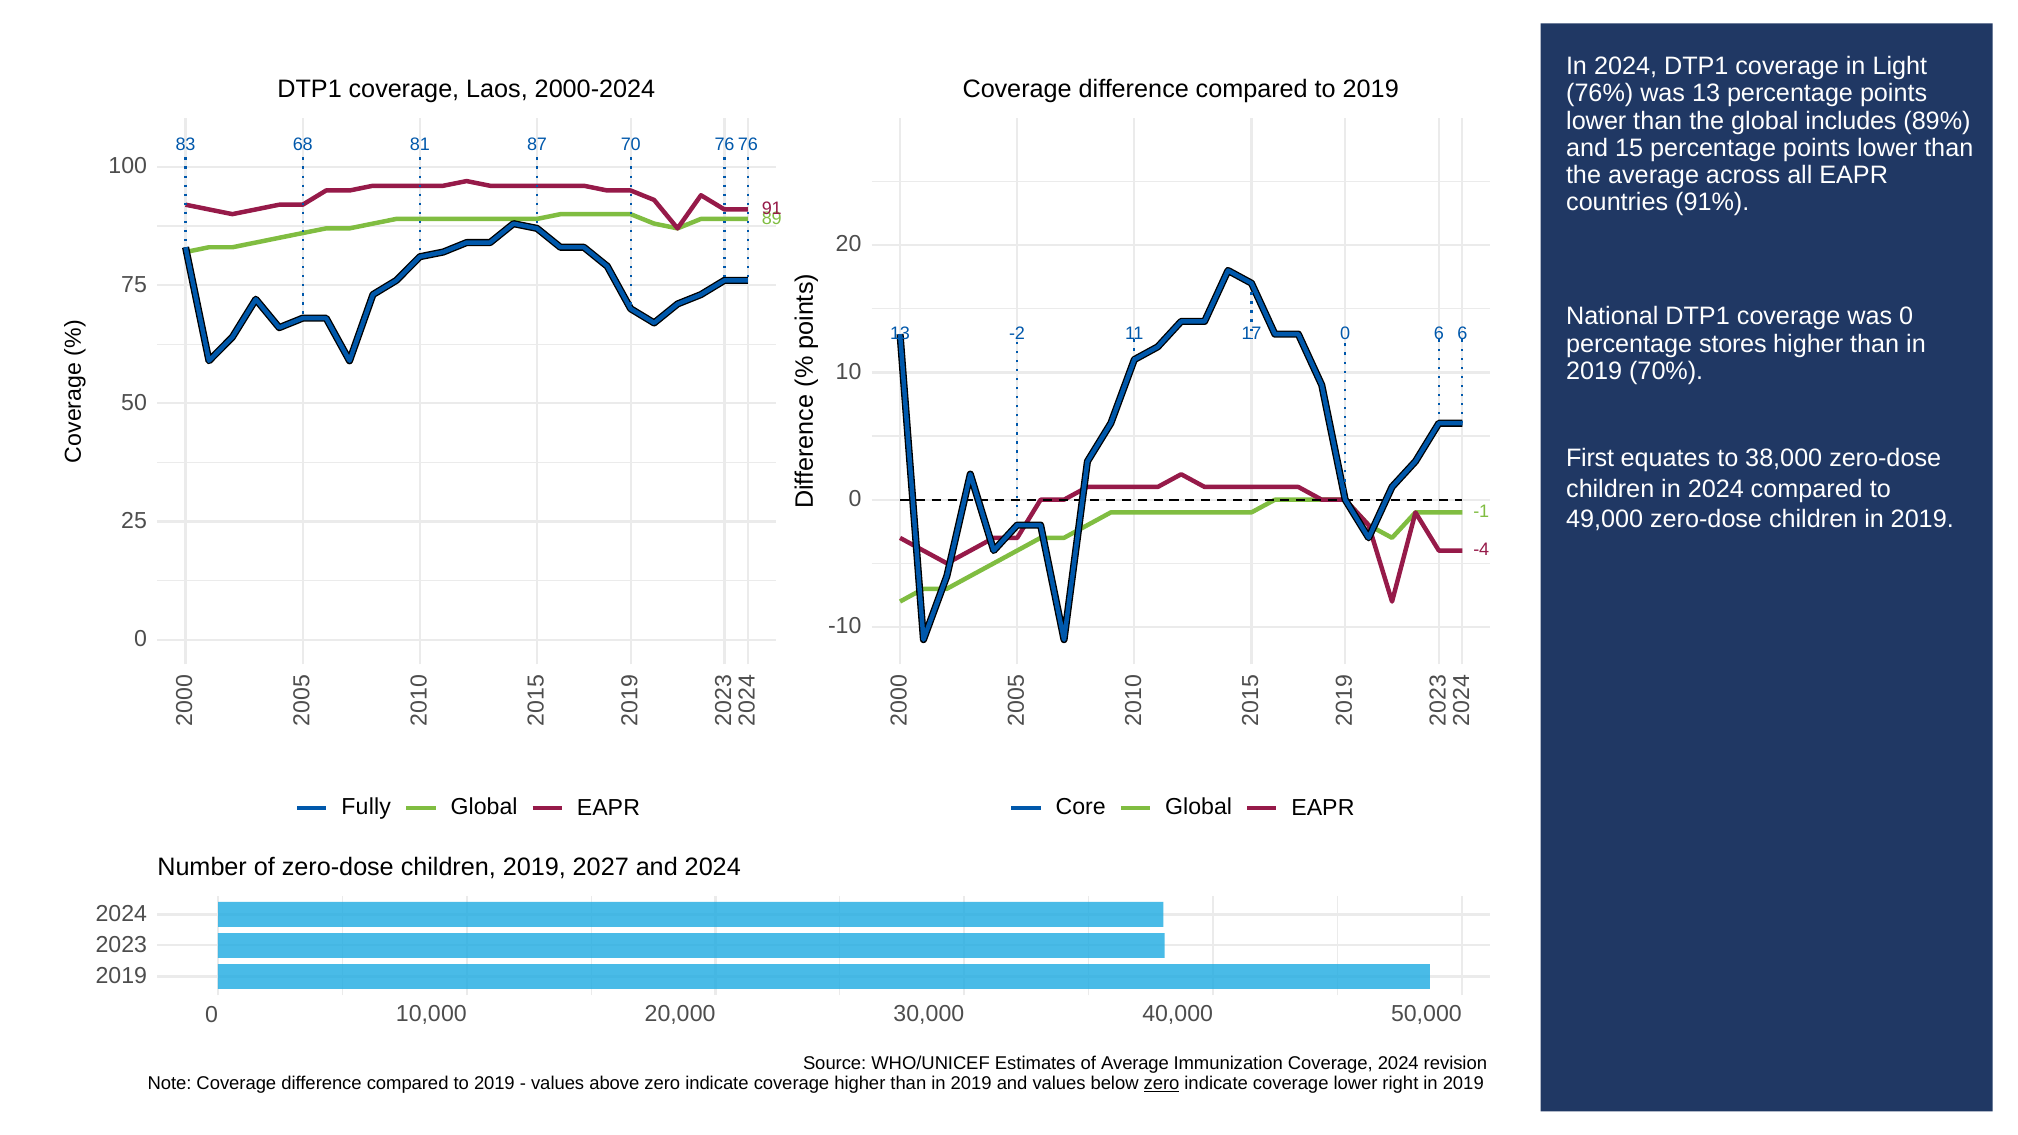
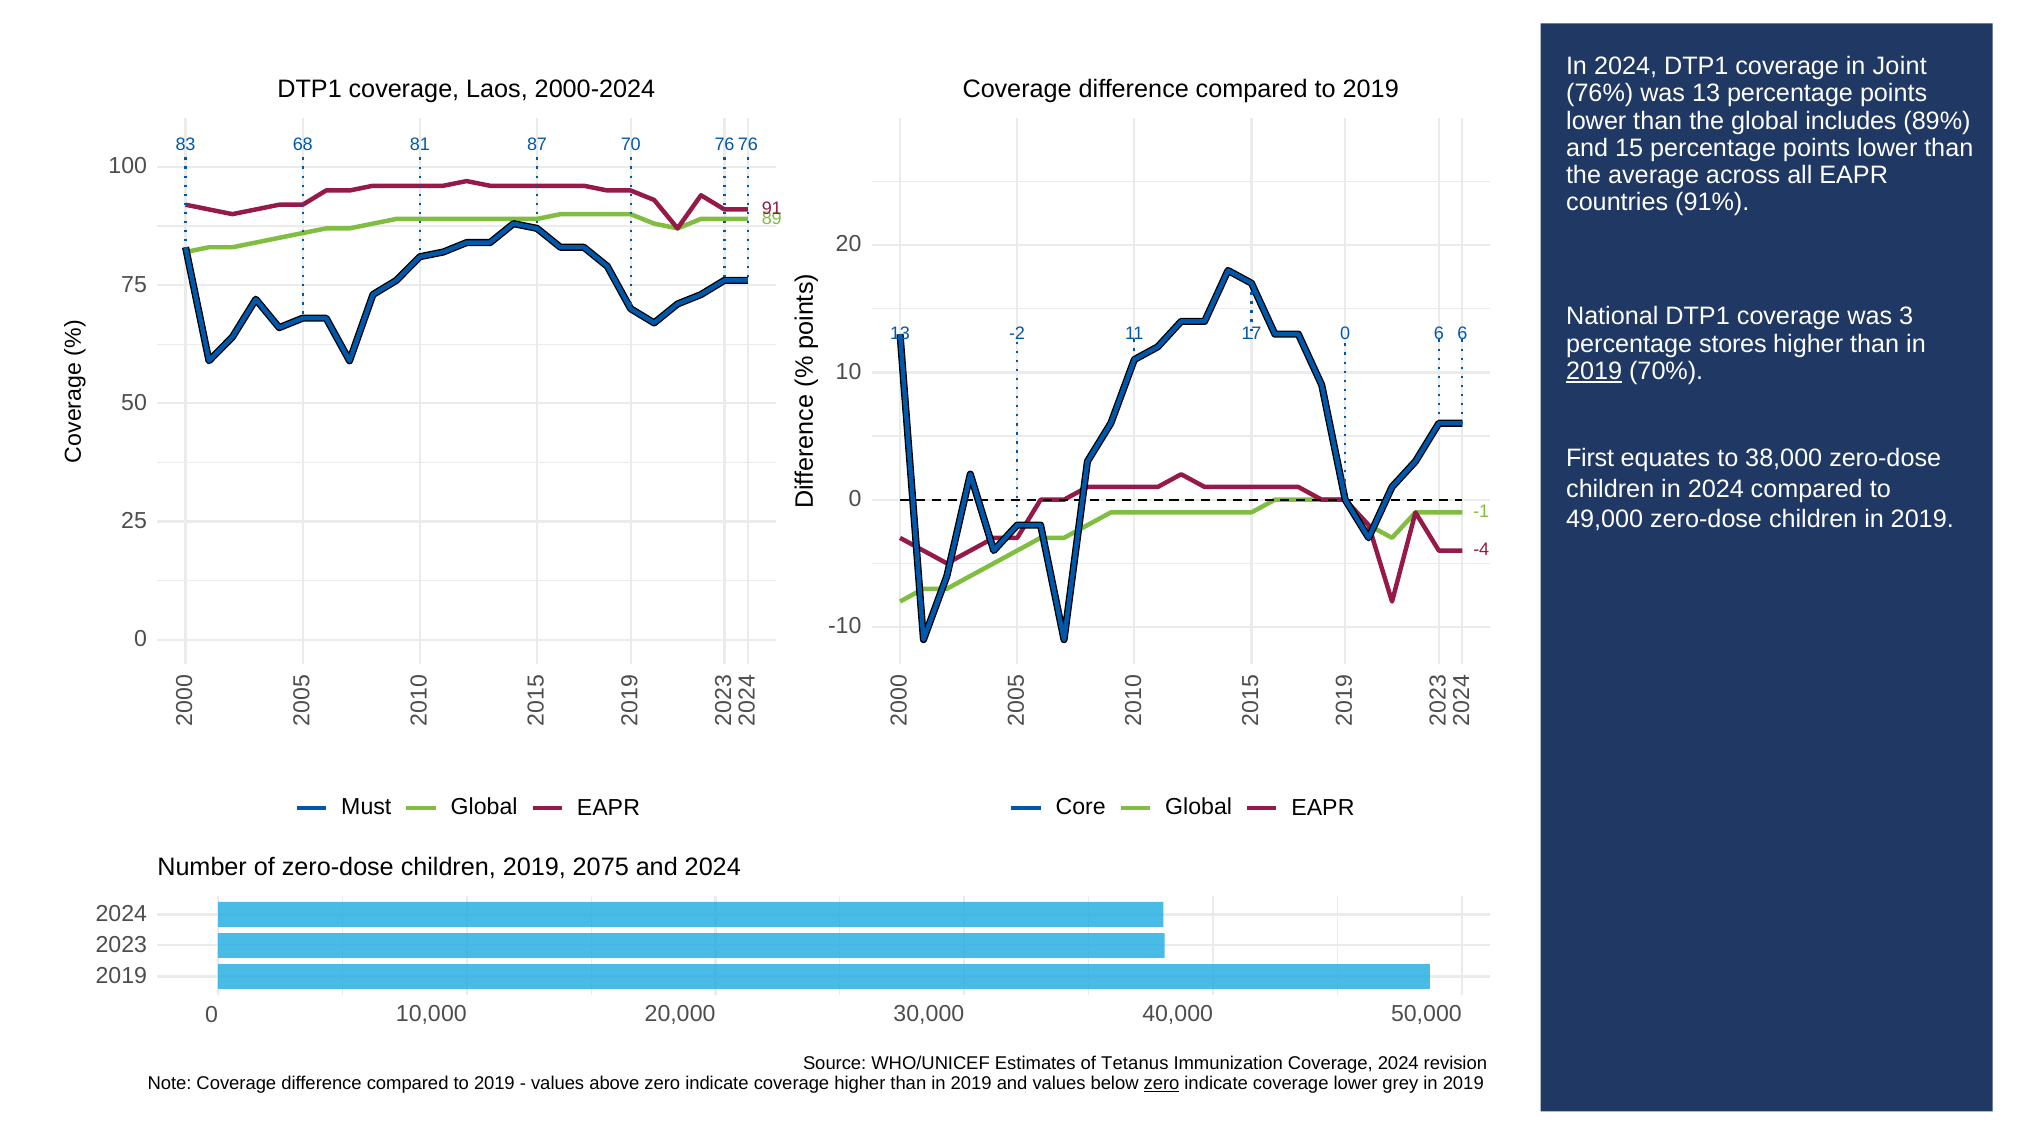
Light: Light -> Joint (1900, 66)
was 0: 0 -> 3 (1906, 317)
2019 underline: none -> present (1594, 371)
Fully: Fully -> Must (366, 807)
2027: 2027 -> 2075 (601, 867)
of Average: Average -> Tetanus (1135, 1064)
right: right -> grey (1400, 1084)
